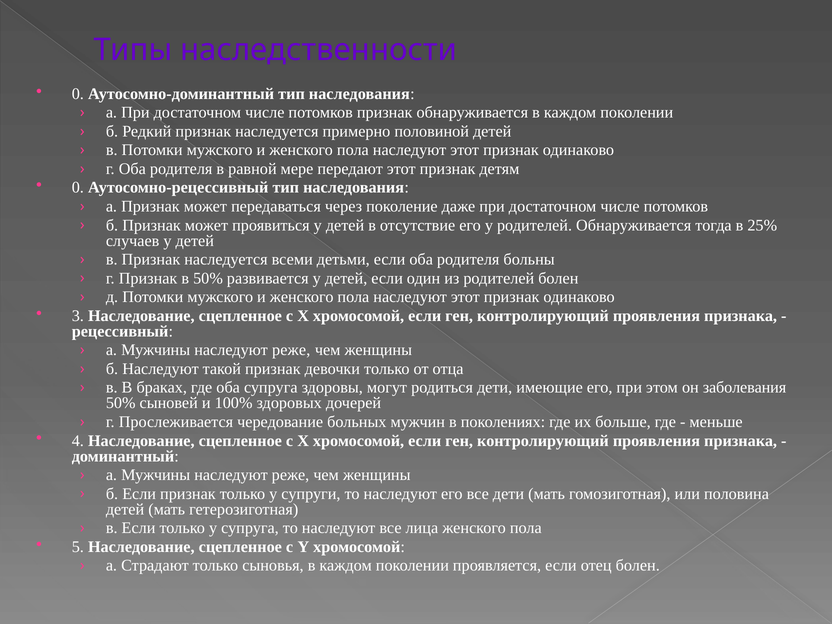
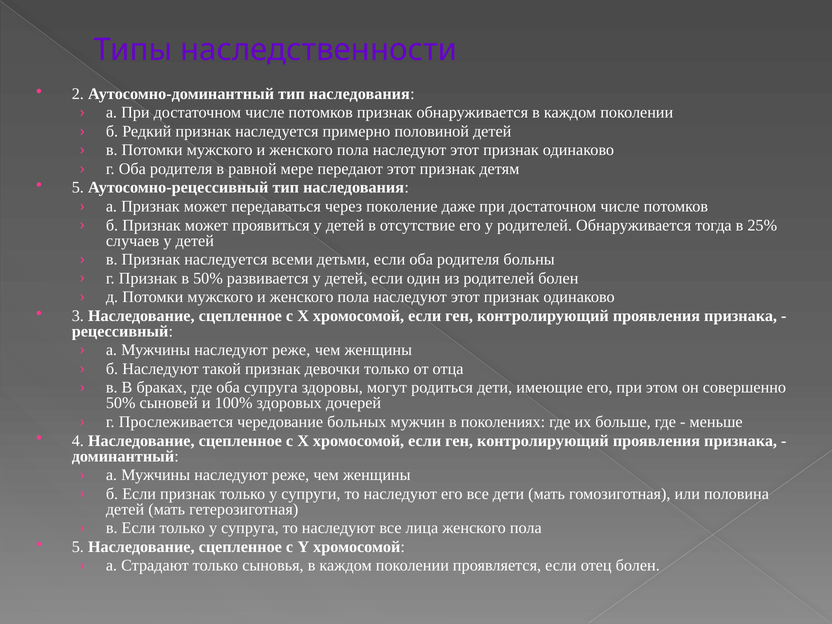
0: 0 -> 2 (78, 94)
0: 0 -> 5 (78, 188)
заболевания: заболевания -> совершенно (744, 388)
